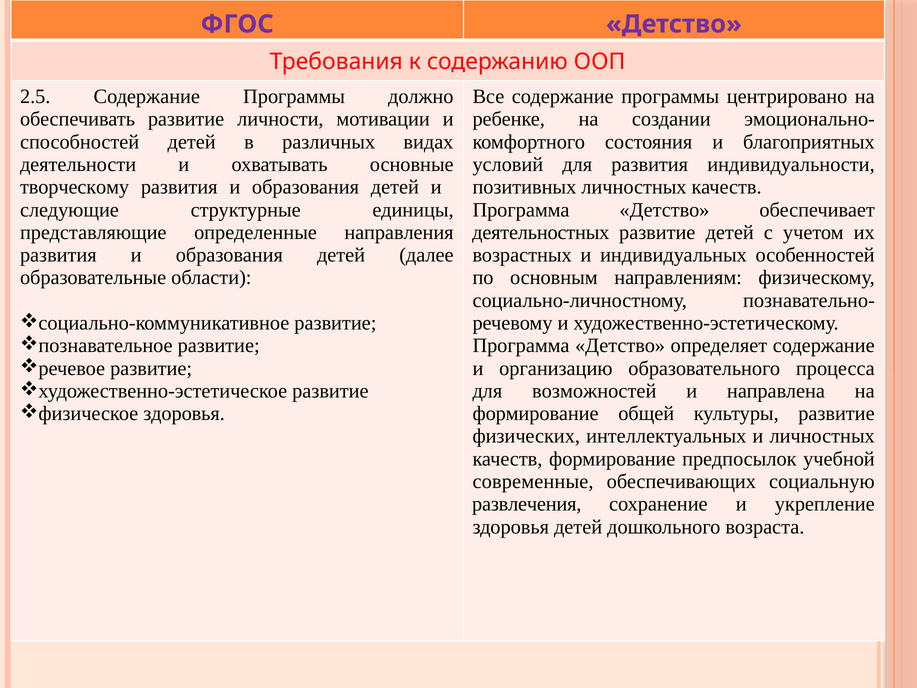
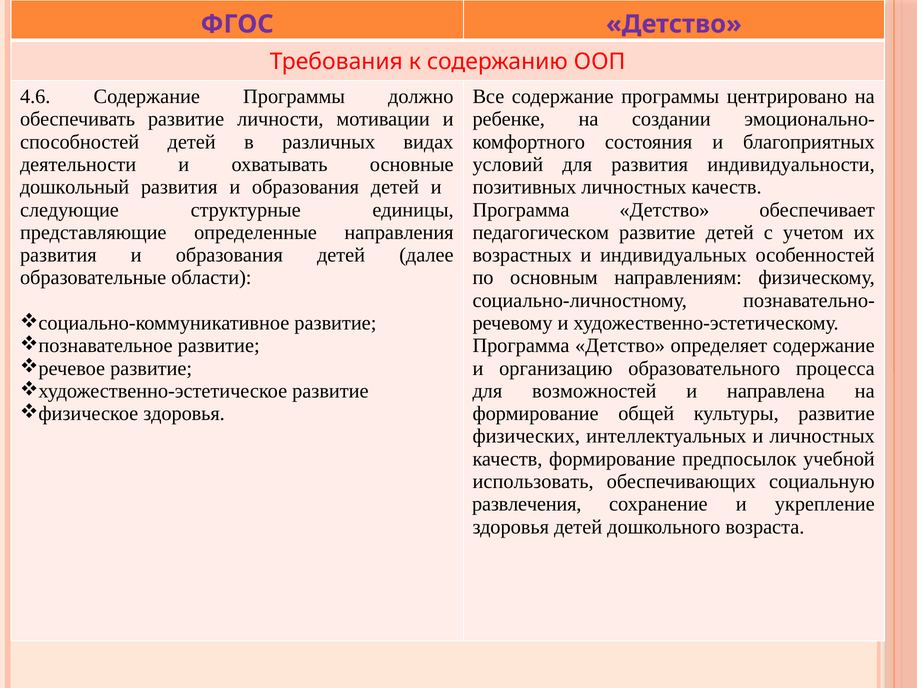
2.5: 2.5 -> 4.6 (35, 97)
творческому: творческому -> дошкольный (75, 187)
деятельностных: деятельностных -> педагогическом (541, 232)
современные: современные -> использовать (533, 481)
